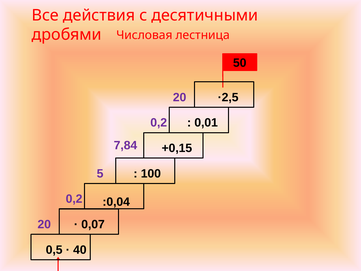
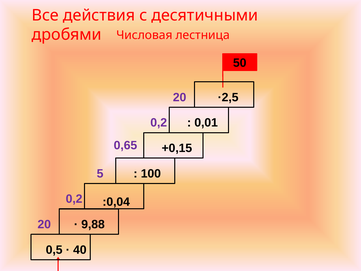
7,84: 7,84 -> 0,65 (125, 145)
0,07: 0,07 -> 9,88 (93, 224)
